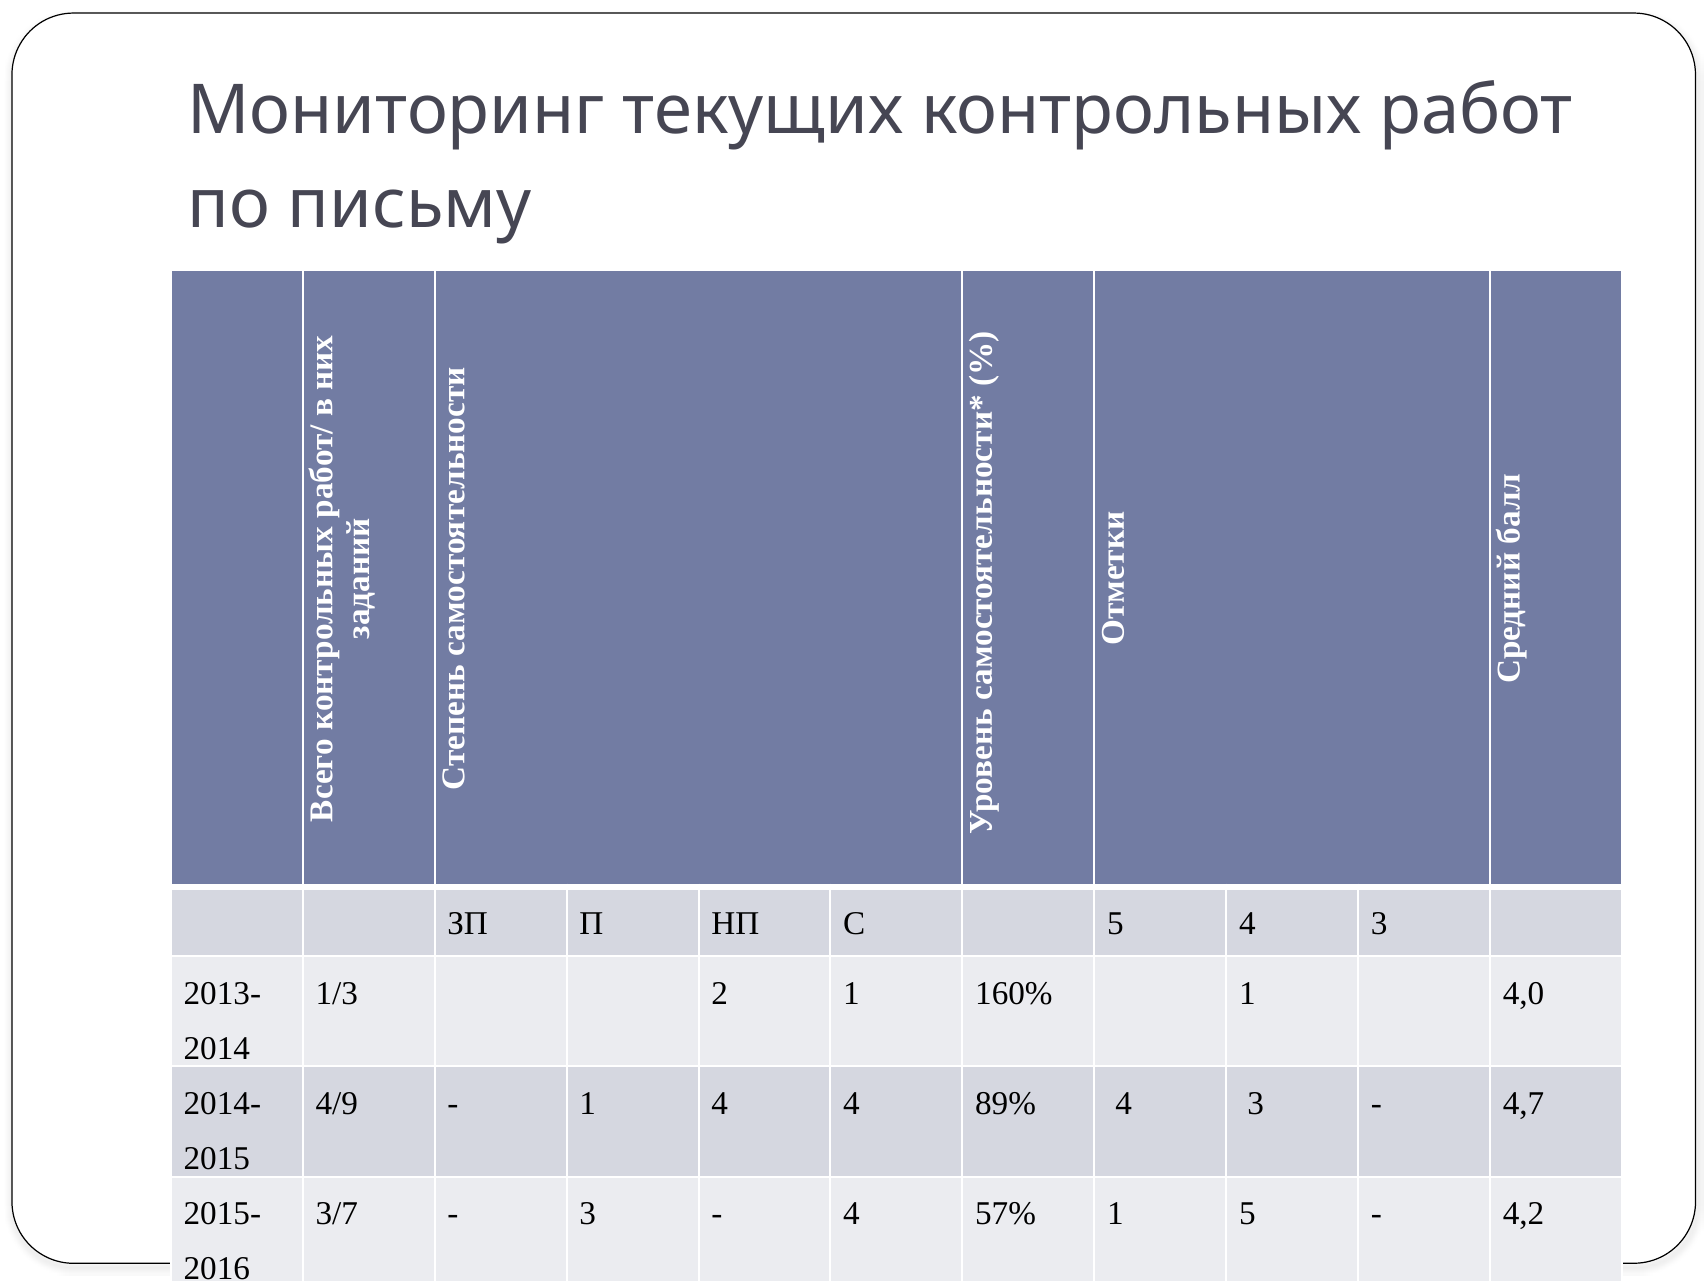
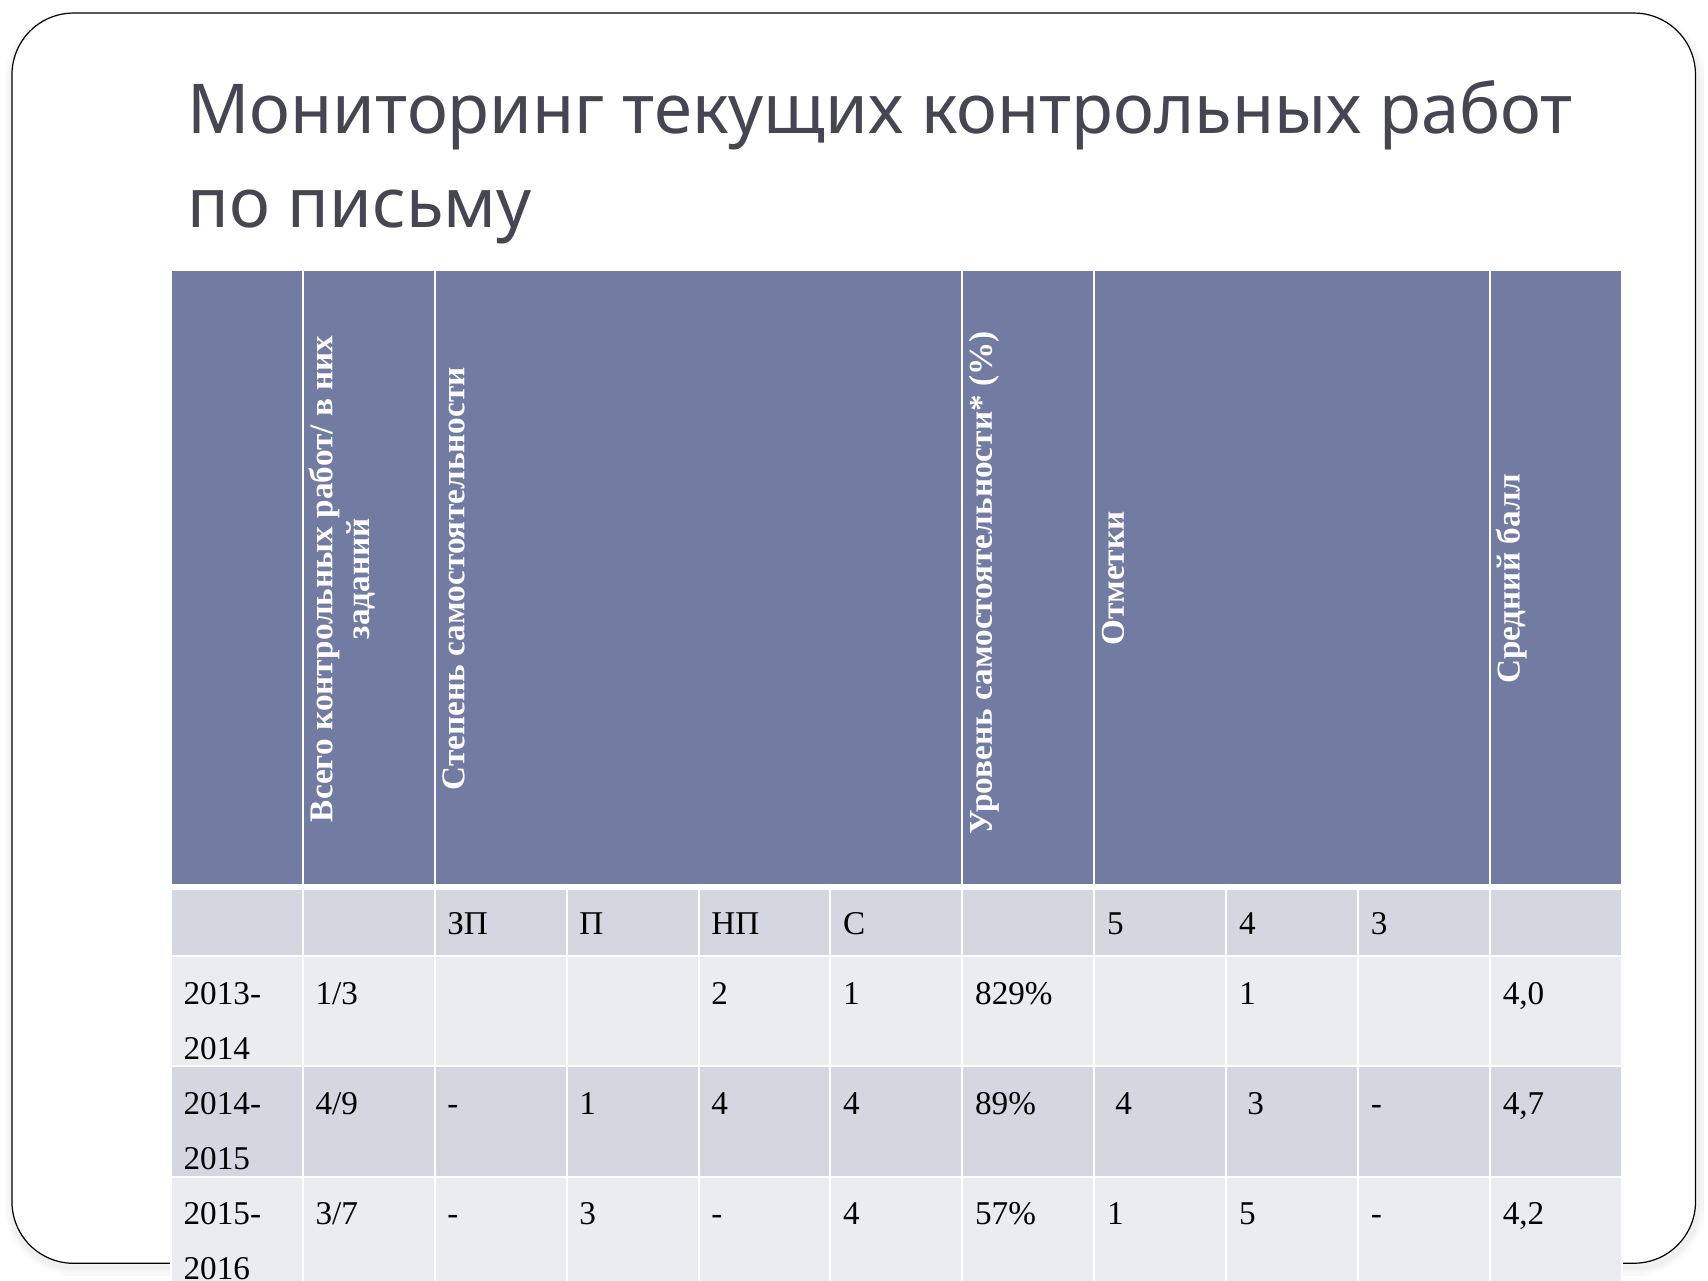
160%: 160% -> 829% (1014, 993)
